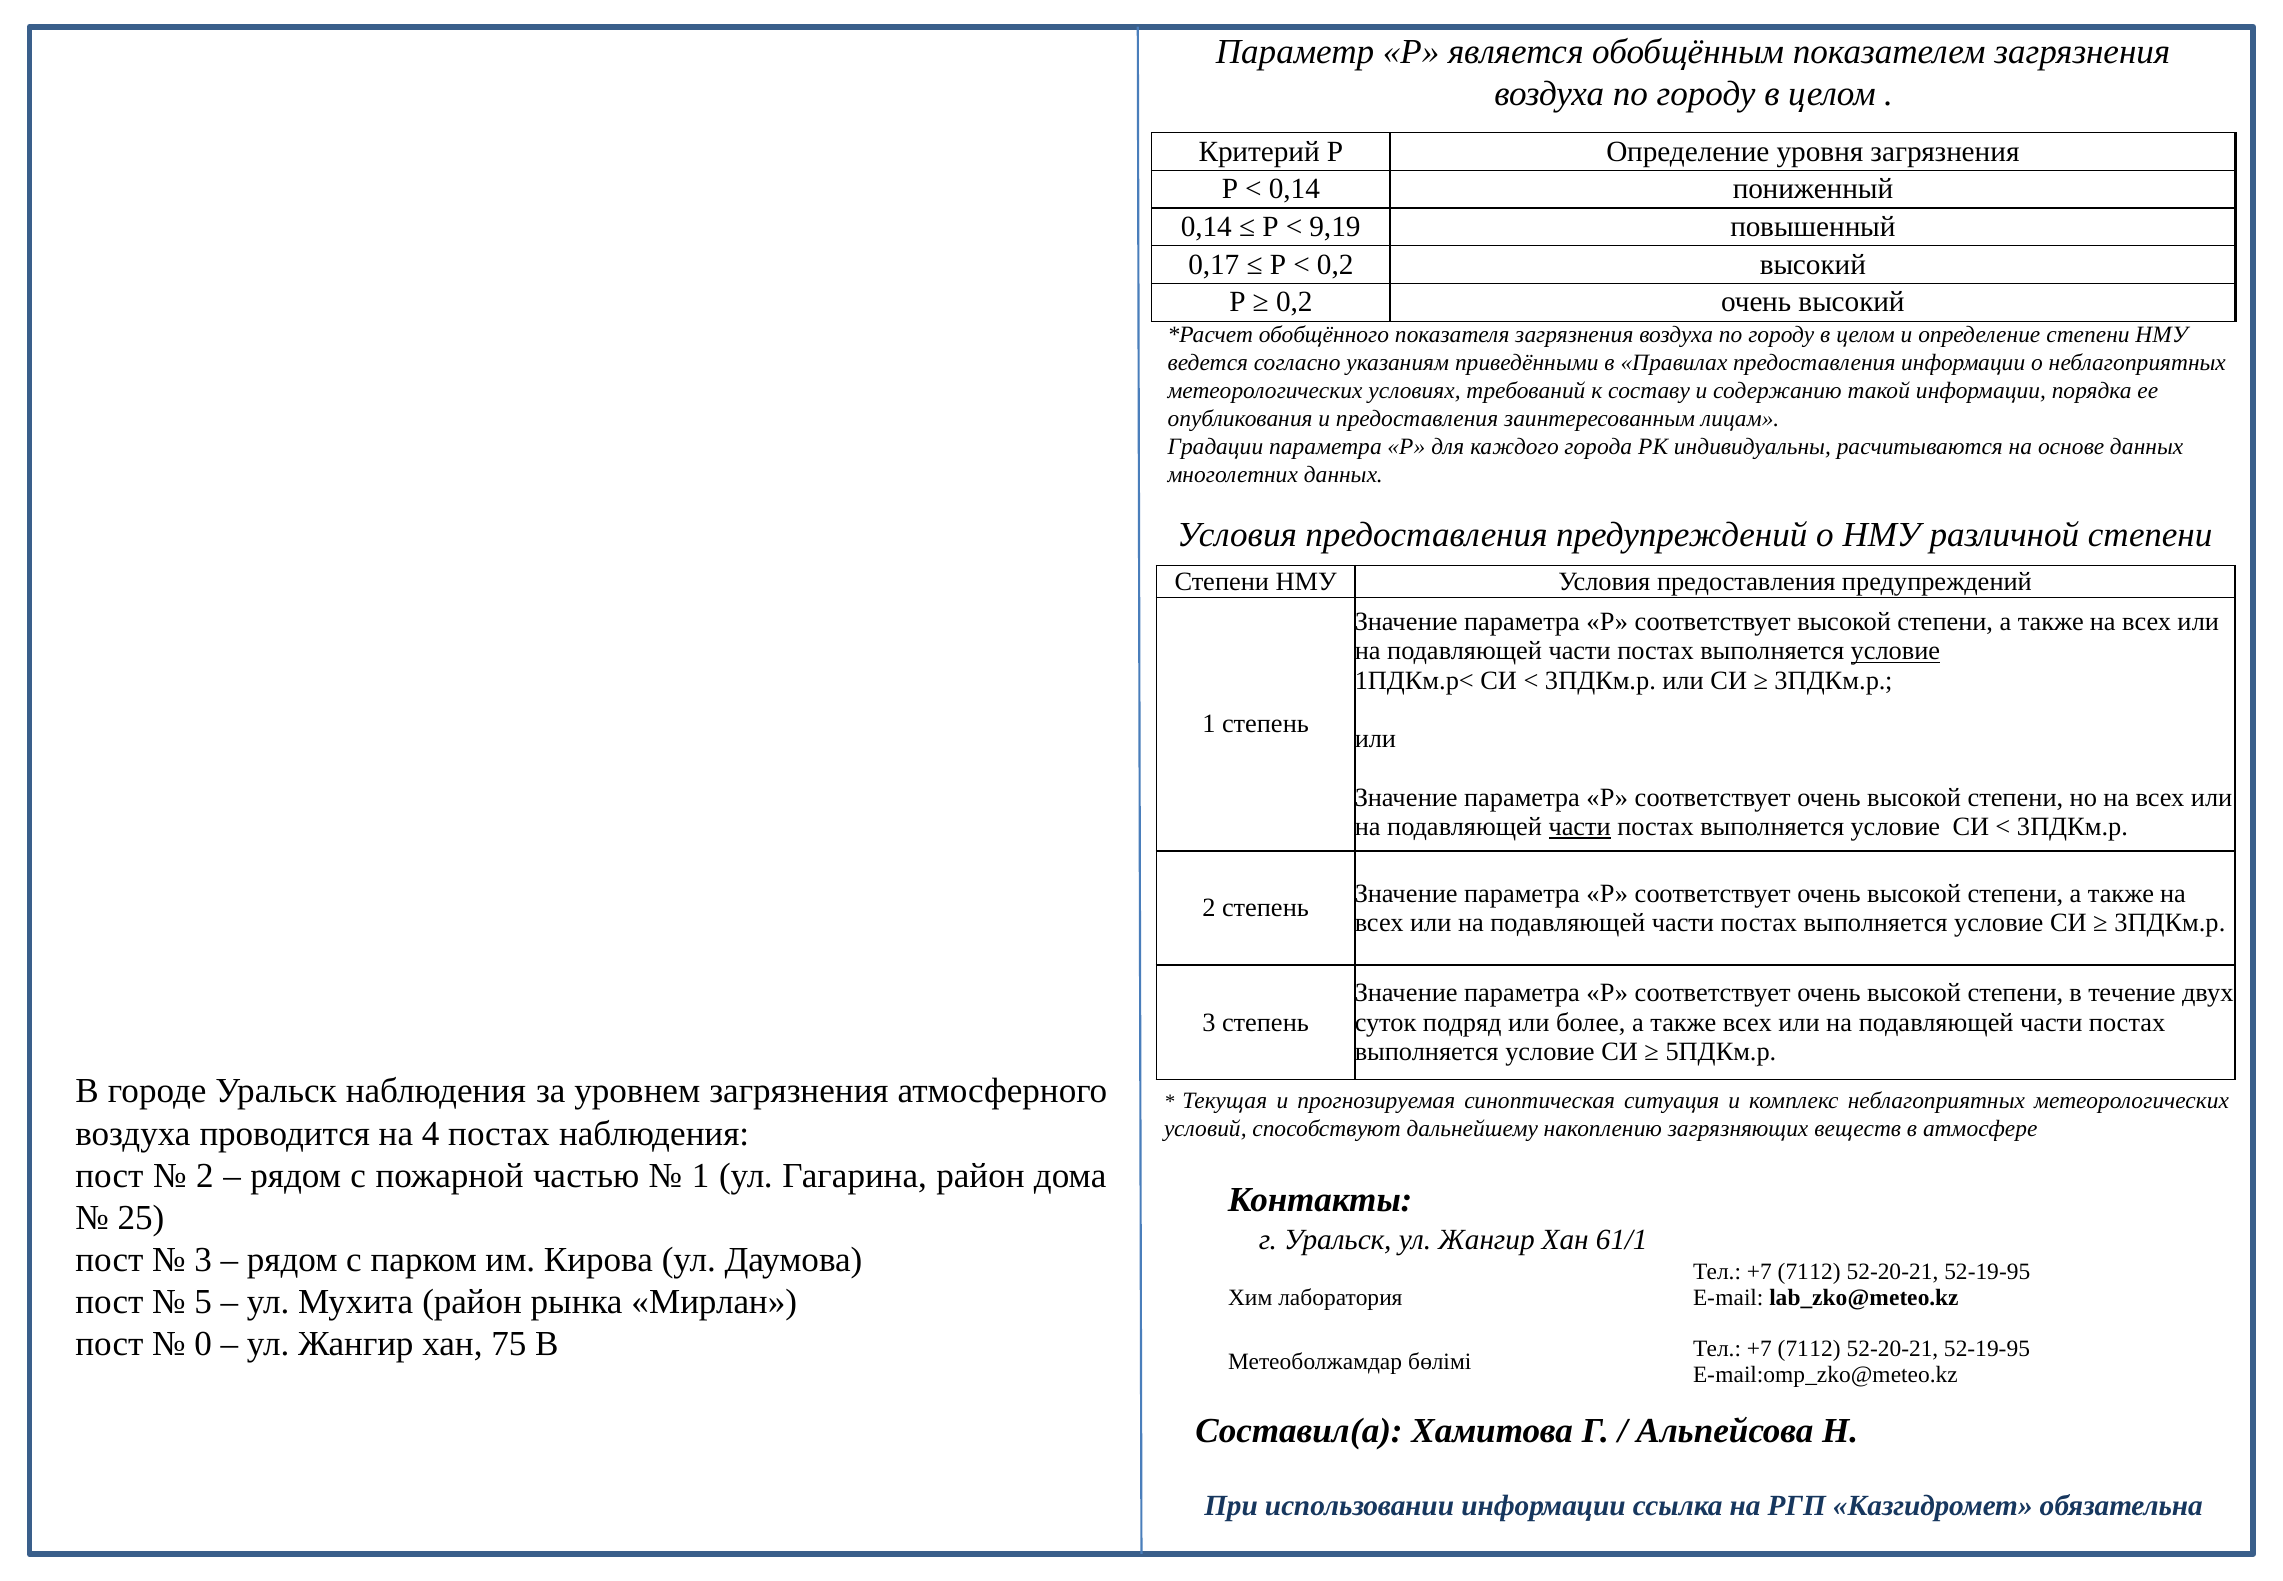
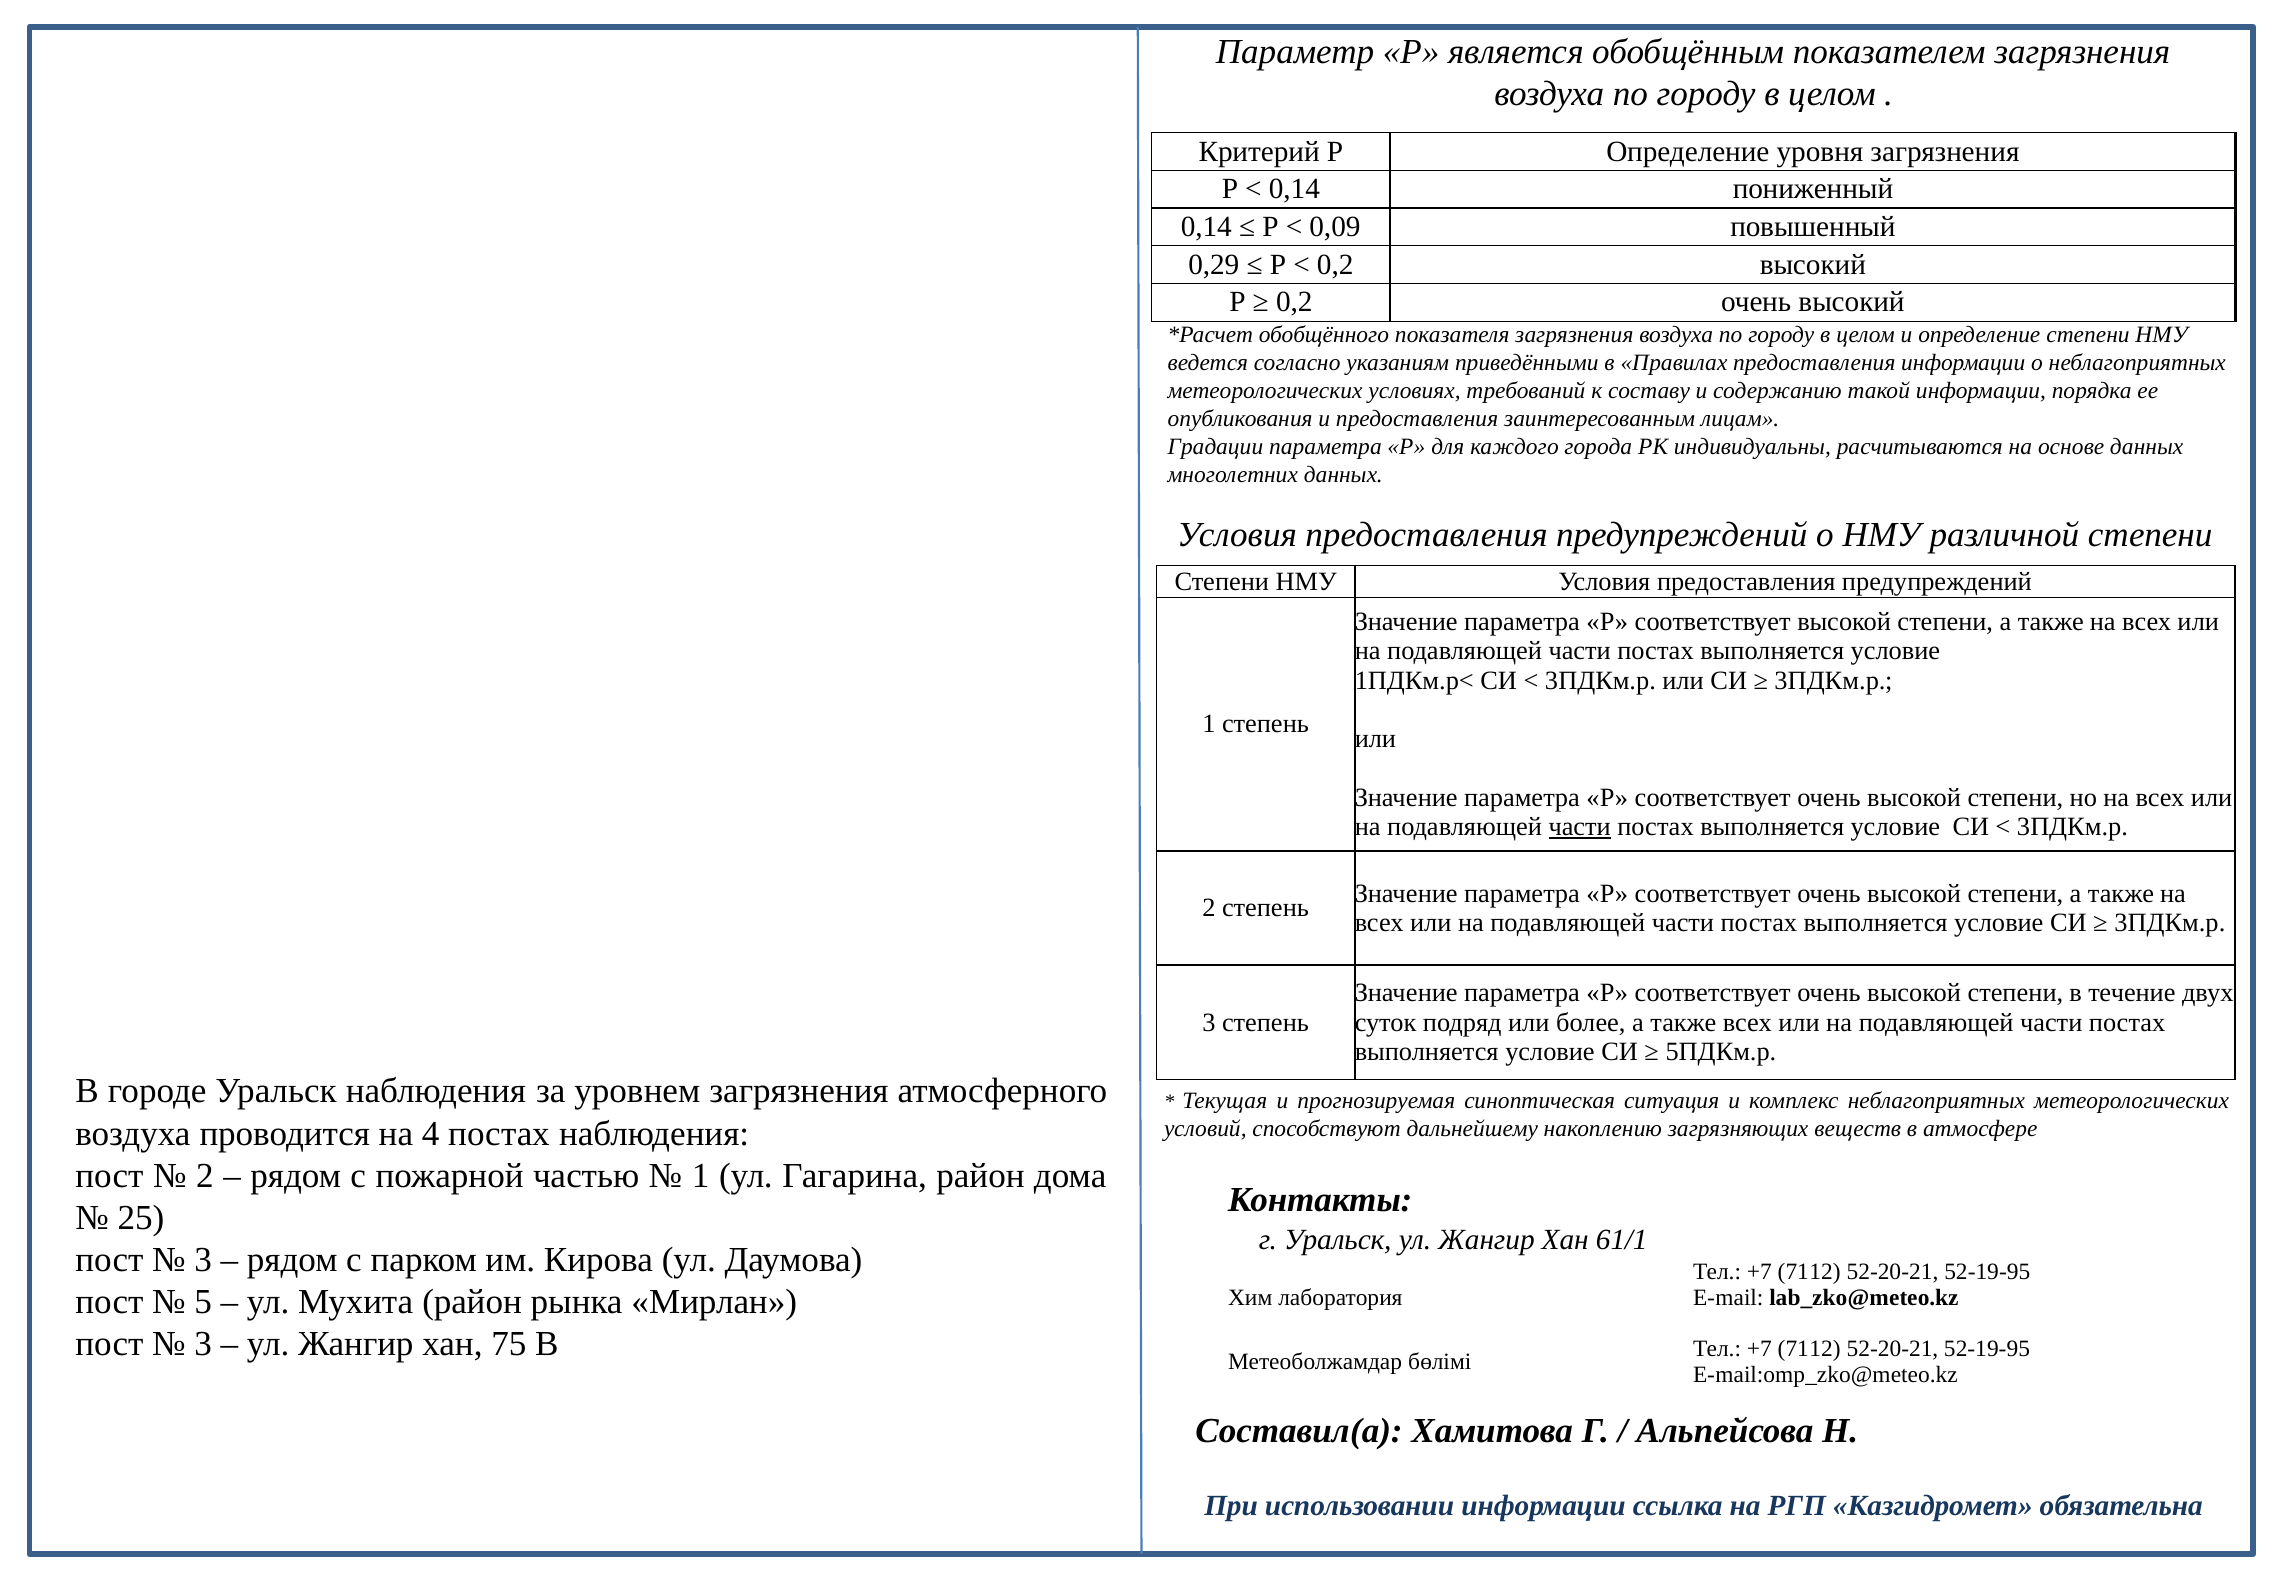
9,19: 9,19 -> 0,09 (1335, 227)
0,17: 0,17 -> 0,29 (1214, 264)
условие underline: present -> none (1895, 651)
0: 0 -> 3 (203, 1344)
